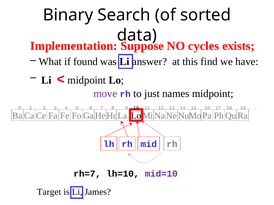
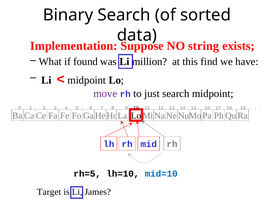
cycles: cycles -> string (204, 46)
answer: answer -> million (150, 62)
just names: names -> search (176, 94)
rh=7: rh=7 -> rh=5 (87, 174)
mid=10 colour: purple -> blue (161, 174)
